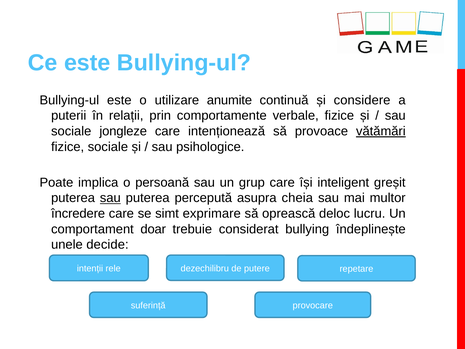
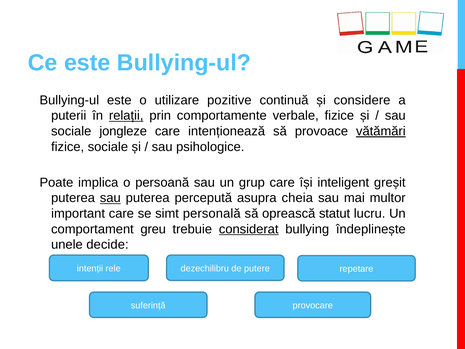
anumite: anumite -> pozitive (229, 100)
relații underline: none -> present (126, 116)
încredere: încredere -> important (78, 213)
exprimare: exprimare -> personală (212, 213)
deloc: deloc -> statut (335, 213)
doar: doar -> greu (153, 229)
considerat underline: none -> present (249, 229)
